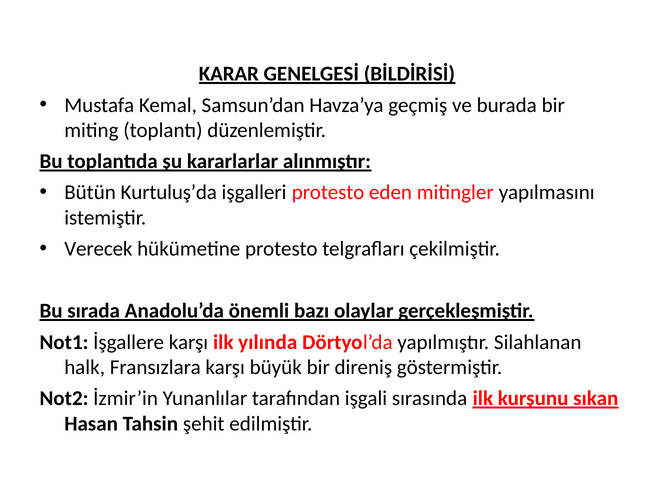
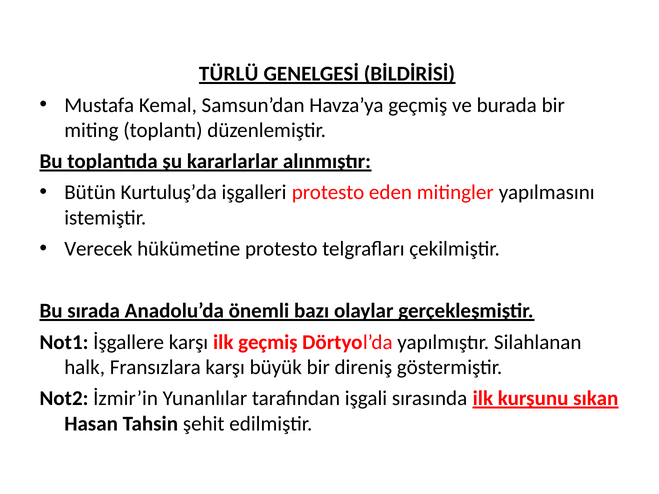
KARAR: KARAR -> TÜRLÜ (229, 74)
ilk yılında: yılında -> geçmiş (268, 342)
